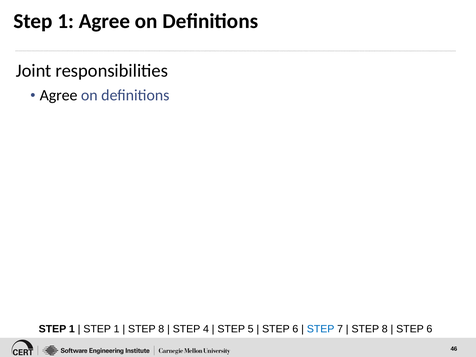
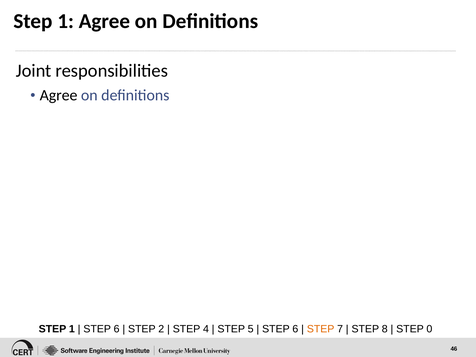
1: 1 -> 6 (117, 329)
8: 8 -> 2 (161, 329)
STEP colour: blue -> orange (321, 329)
6: 6 -> 0 (429, 329)
